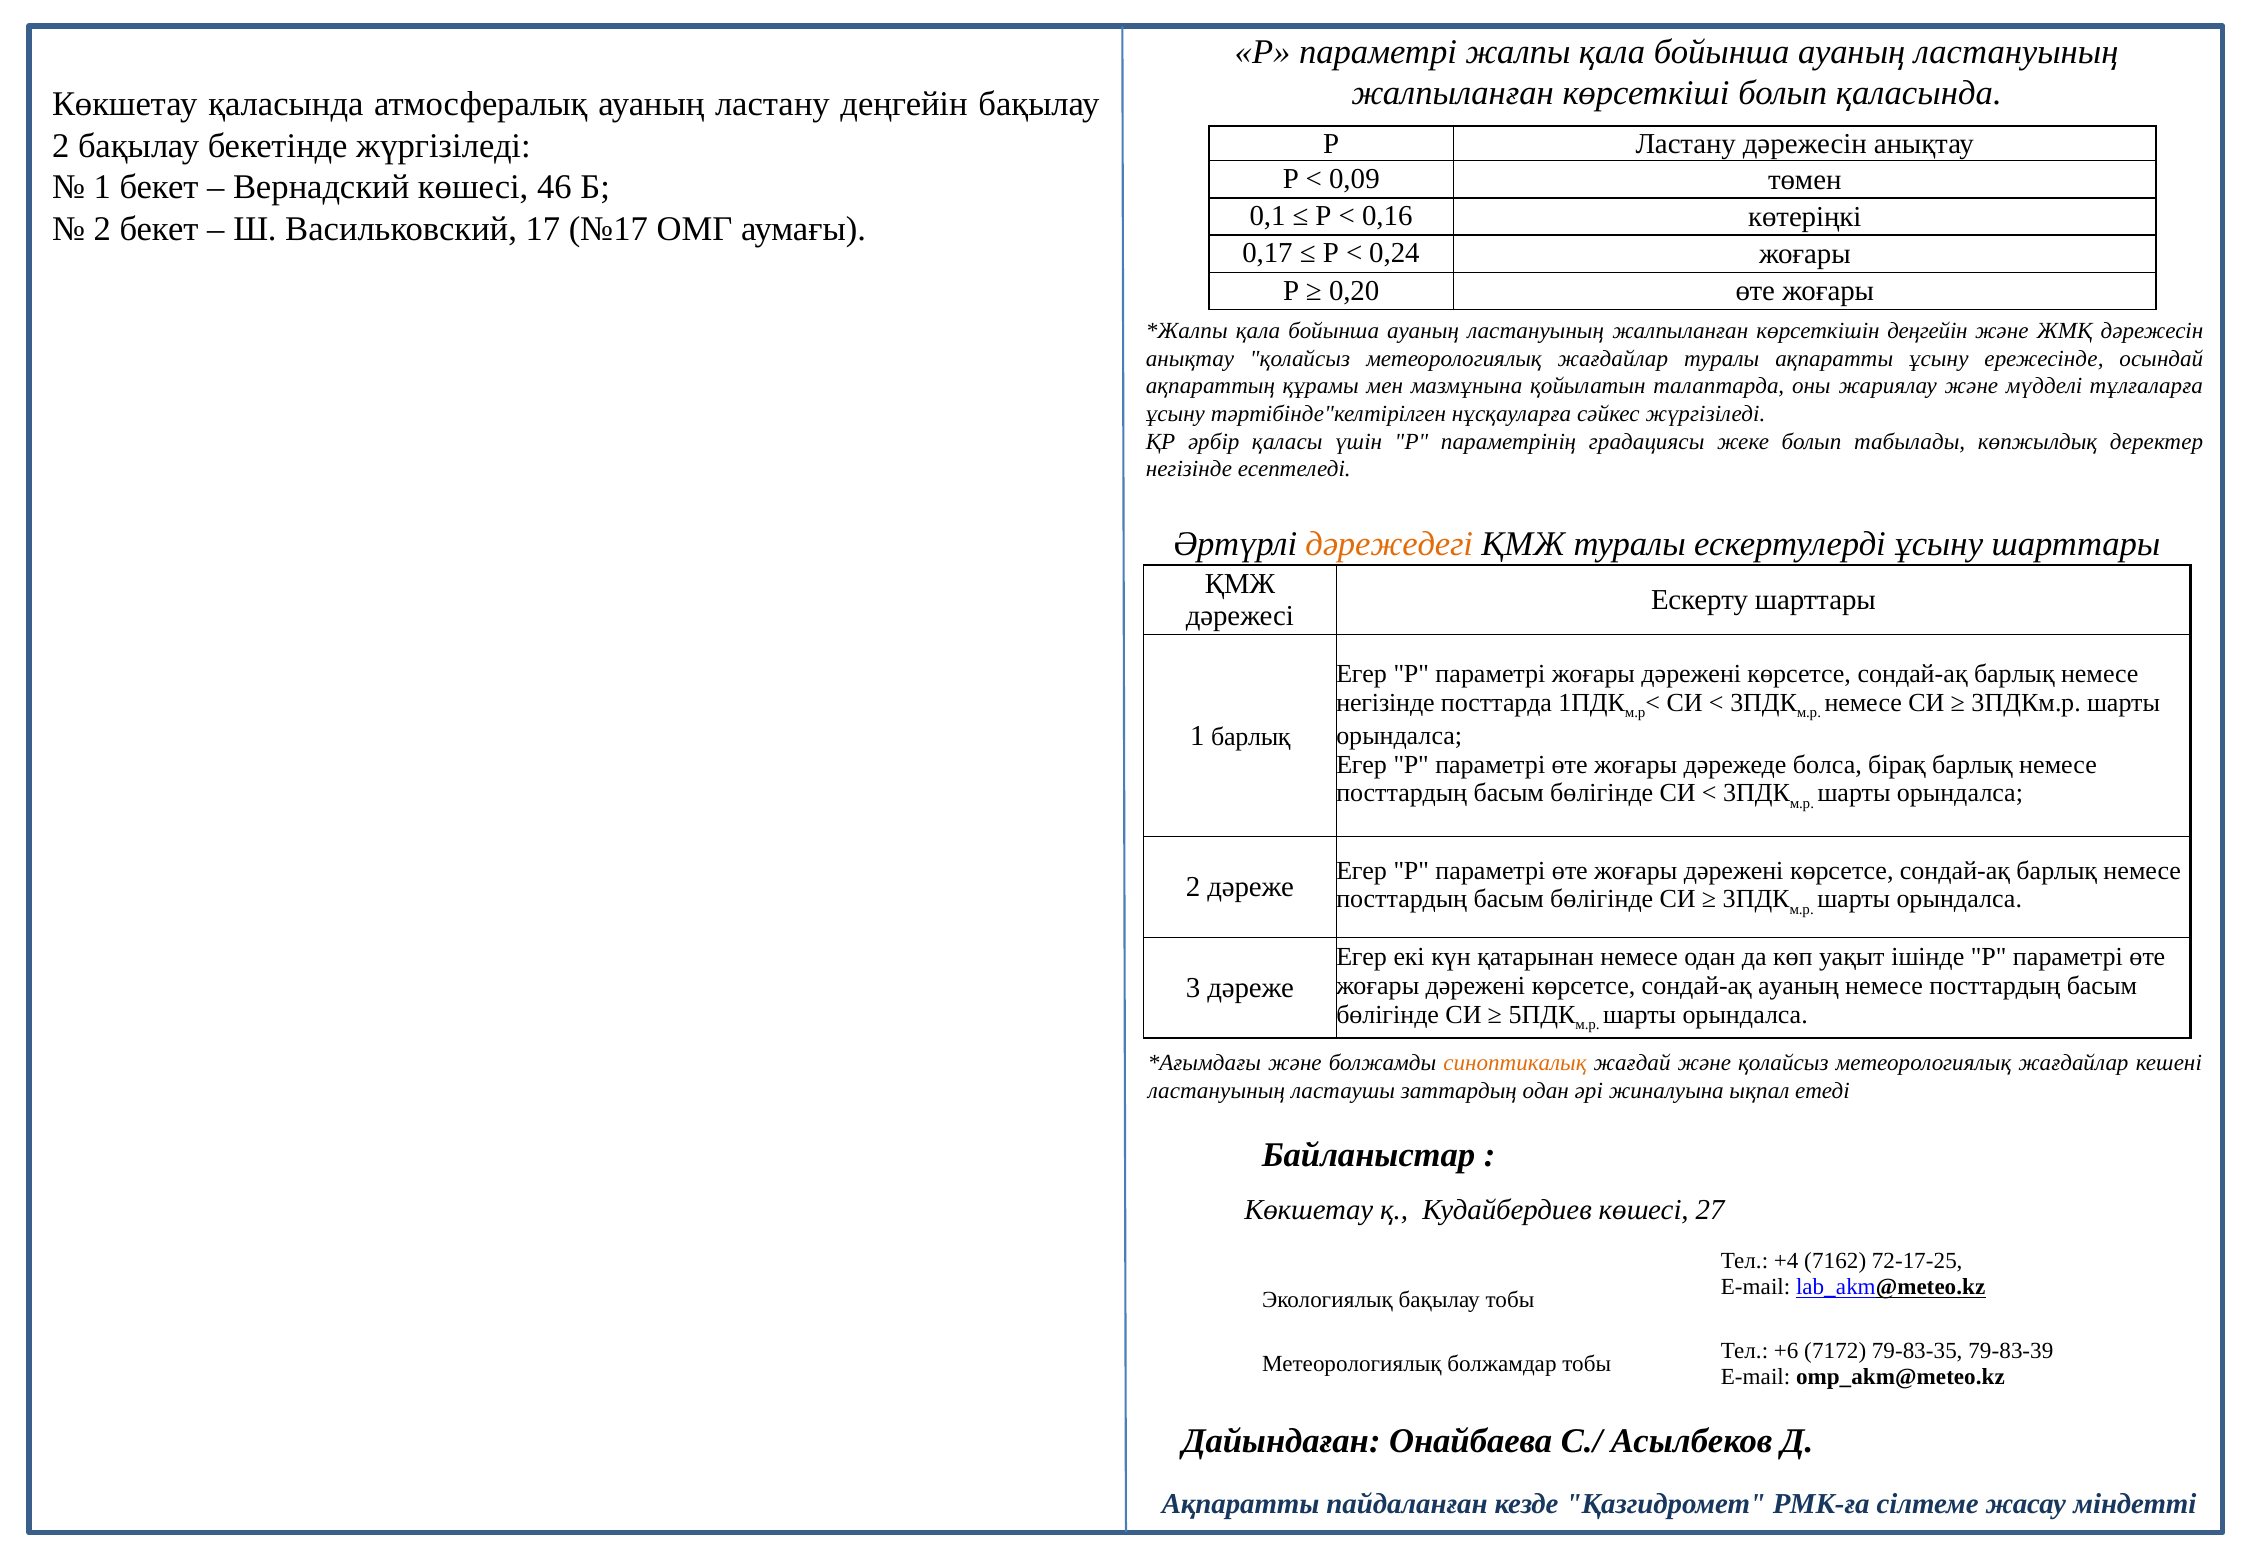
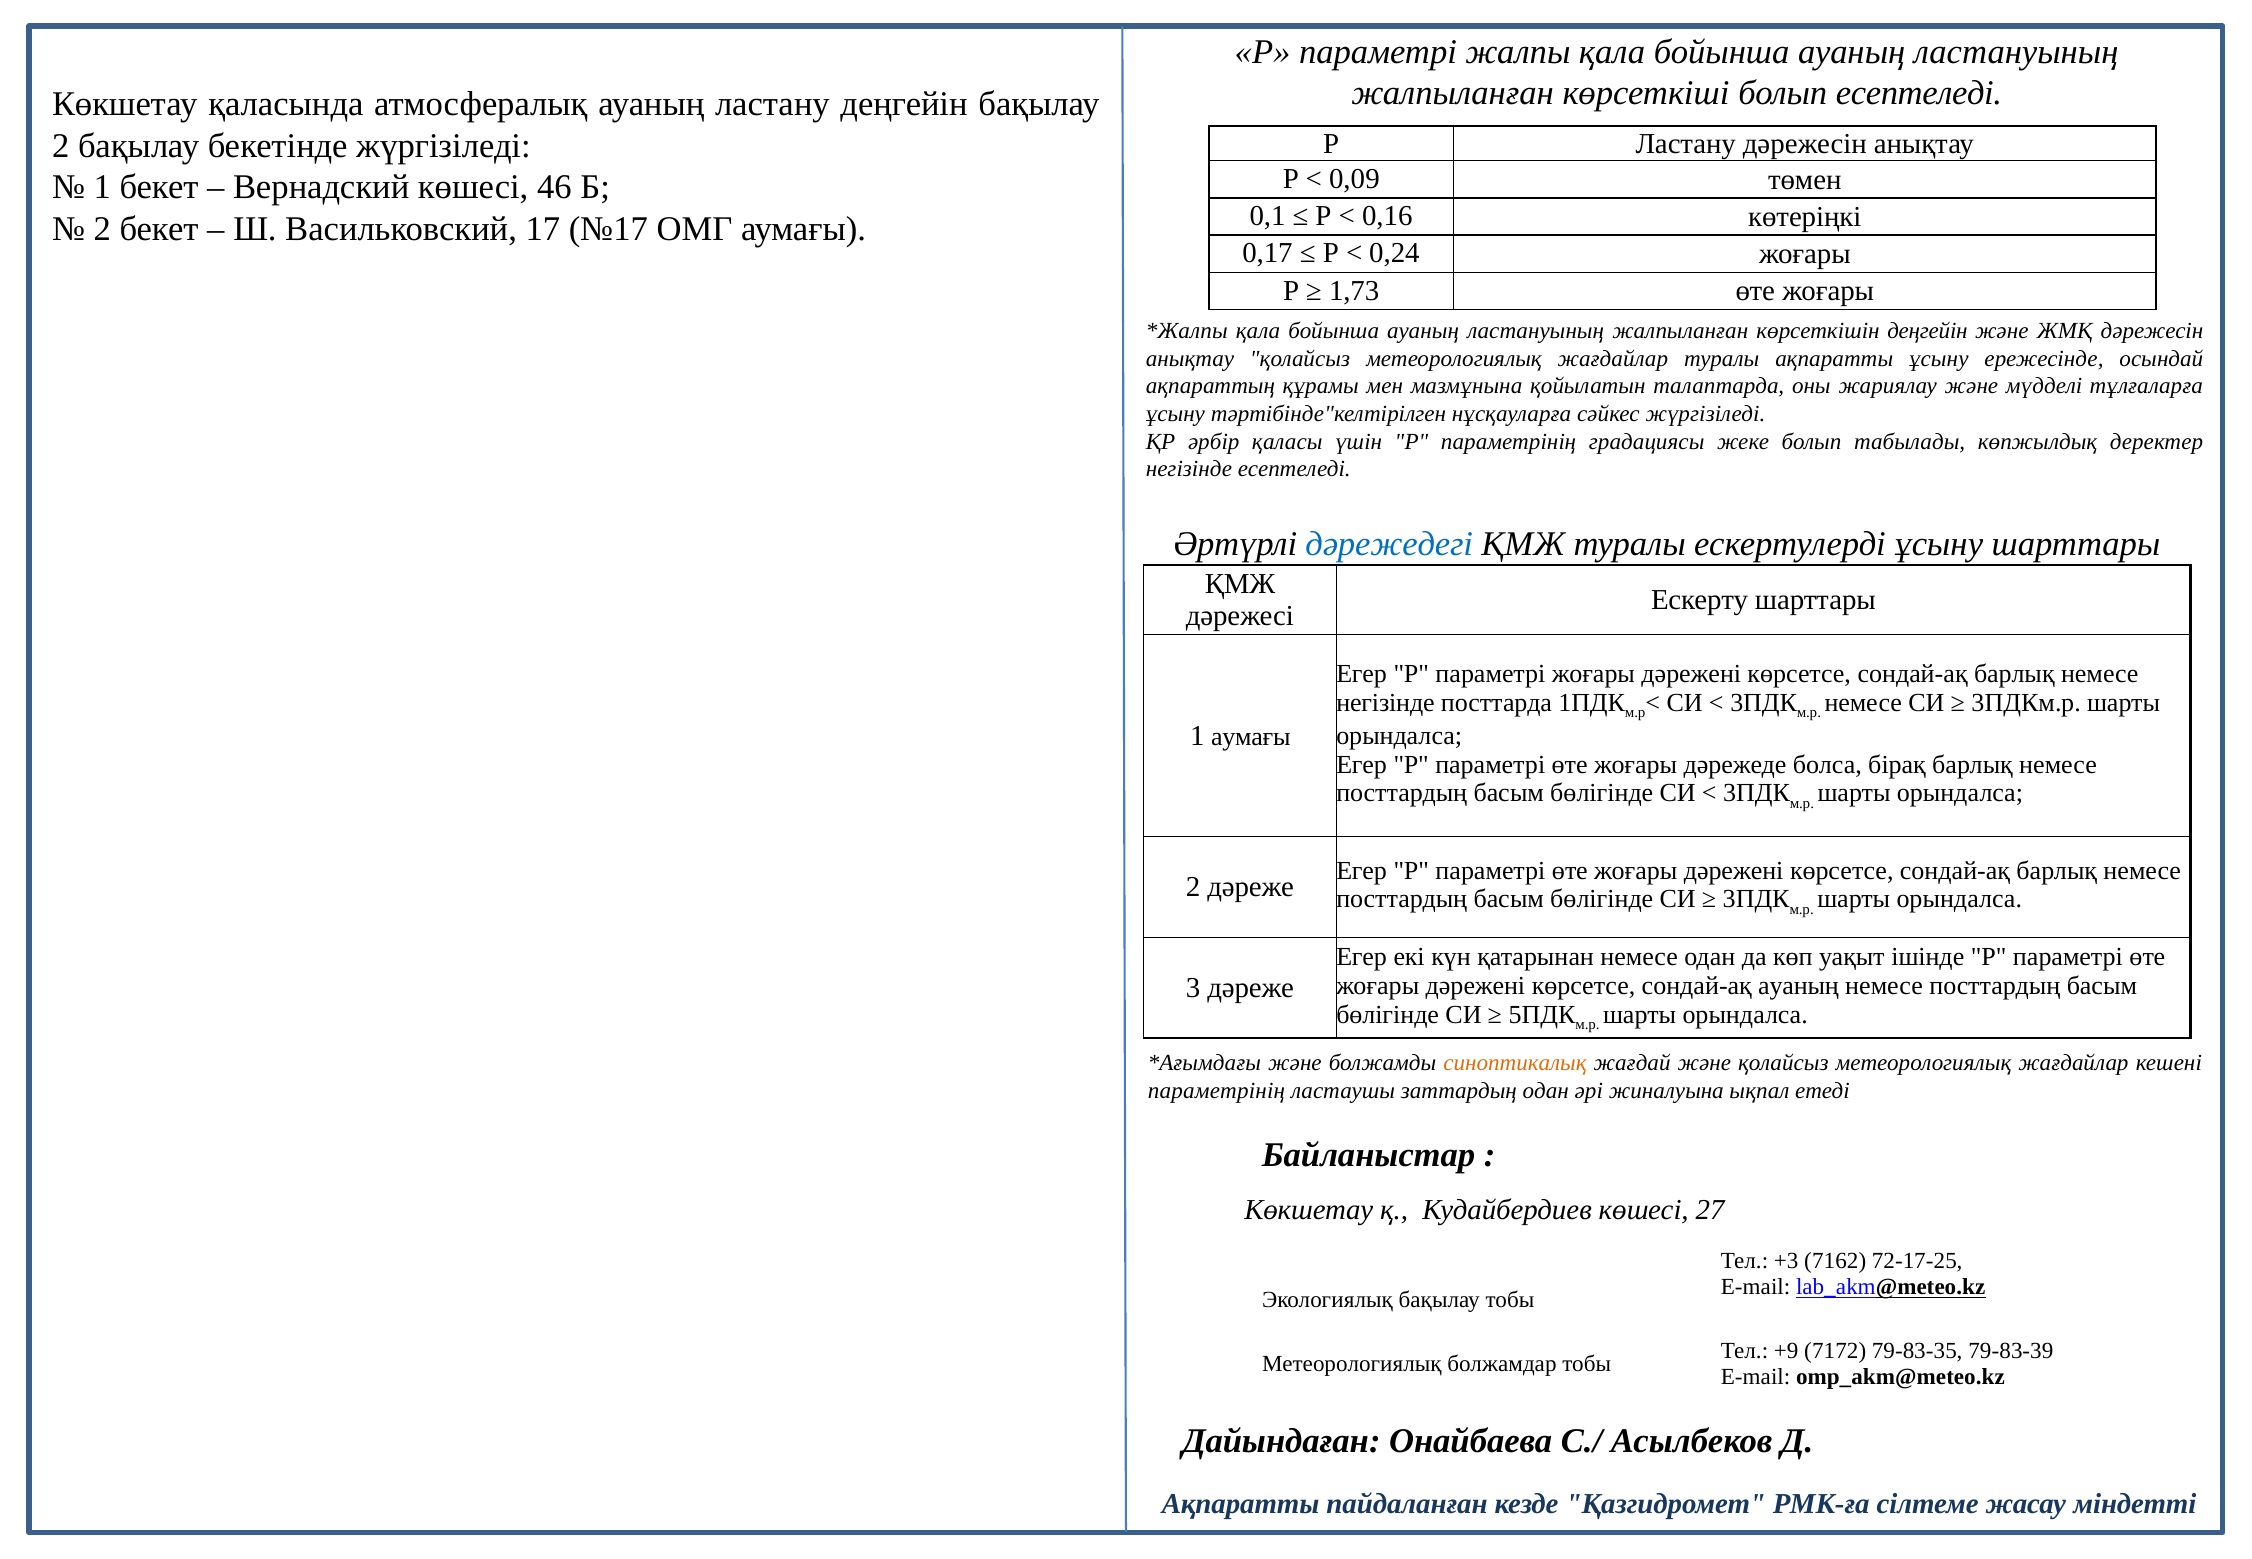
болып қаласында: қаласында -> есептеледі (1919, 93)
0,20: 0,20 -> 1,73 (1354, 291)
дәрежедегі colour: orange -> blue (1389, 544)
1 барлық: барлық -> аумағы (1251, 736)
ластануының: ластануының -> параметрінің (1216, 1091)
+4: +4 -> +3 (1786, 1261)
+6: +6 -> +9 (1786, 1351)
